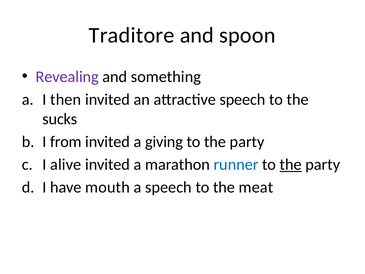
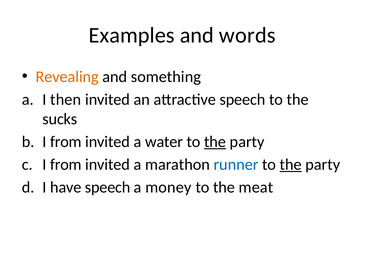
Traditore: Traditore -> Examples (132, 35)
spoon: spoon -> words (247, 35)
Revealing colour: purple -> orange (67, 77)
giving: giving -> water (164, 142)
the underline: none -> present (215, 142)
alive: alive -> from (66, 164)
have mouth: mouth -> speech (108, 187)
a speech: speech -> money (168, 187)
